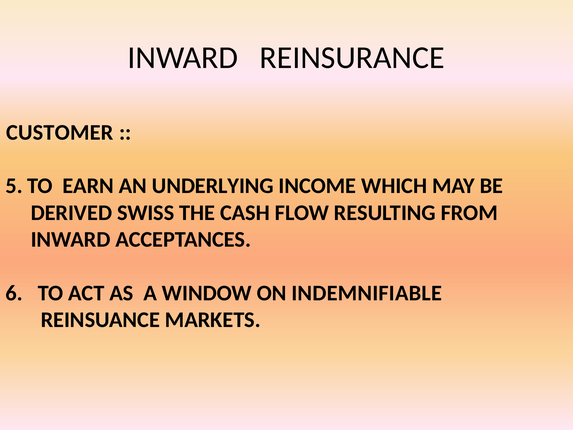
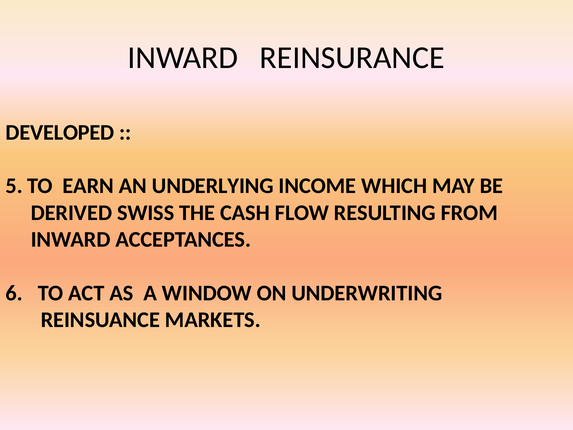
CUSTOMER: CUSTOMER -> DEVELOPED (60, 132)
INDEMNIFIABLE: INDEMNIFIABLE -> UNDERWRITING (367, 293)
